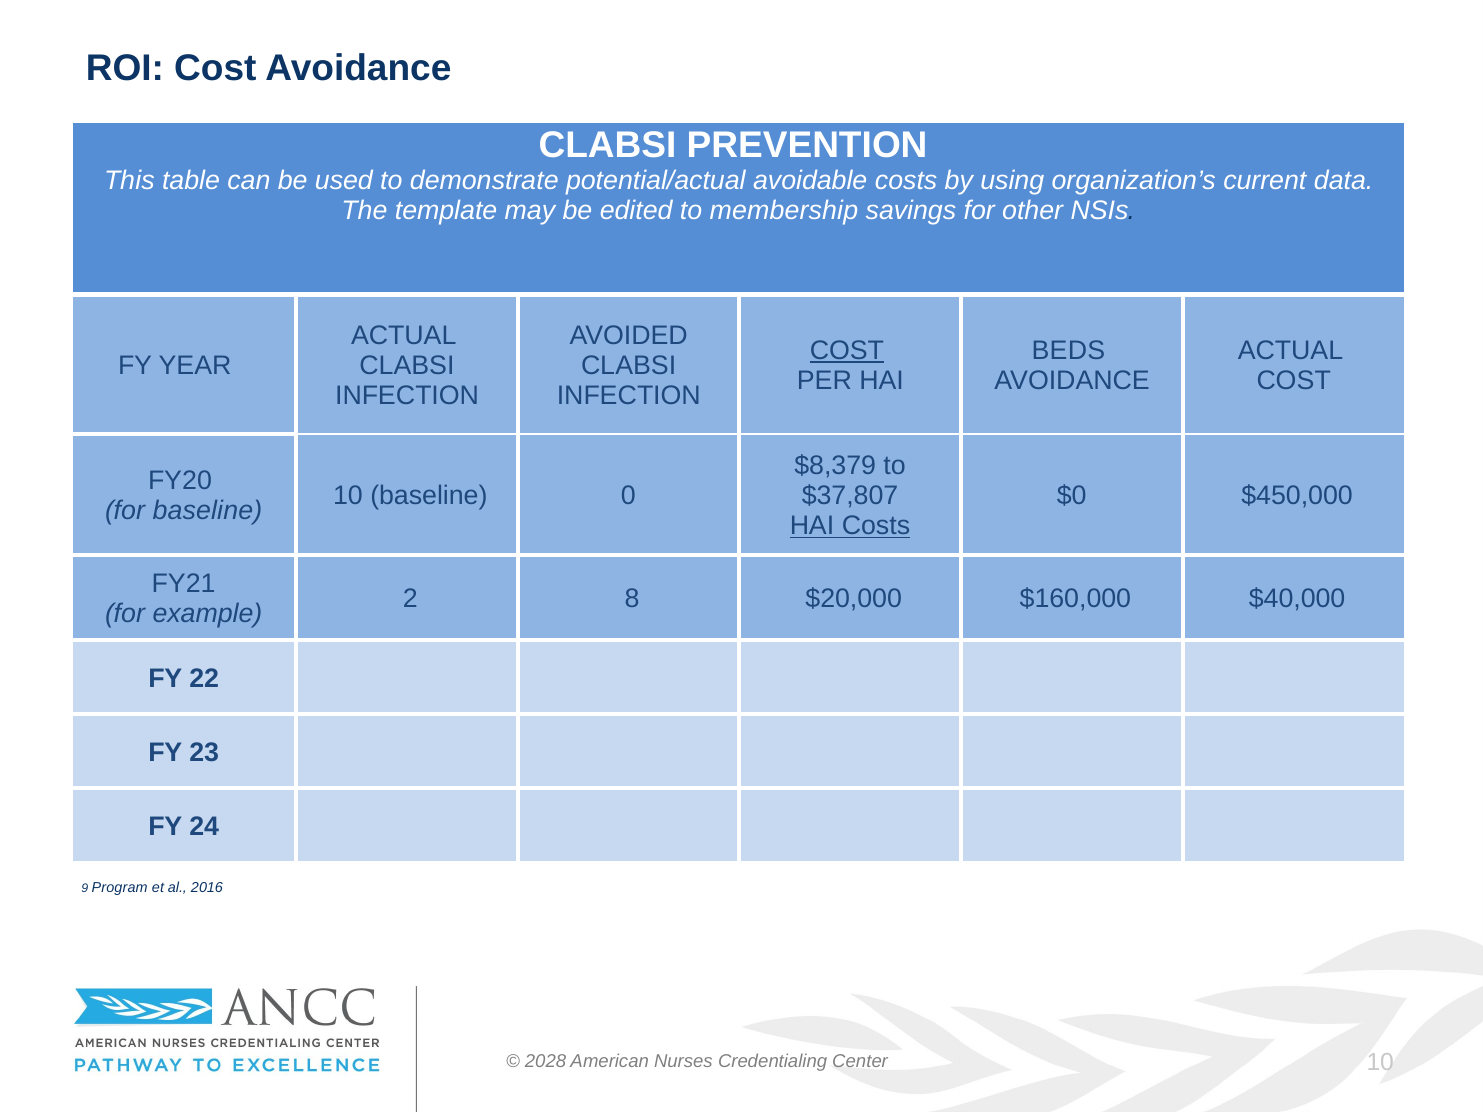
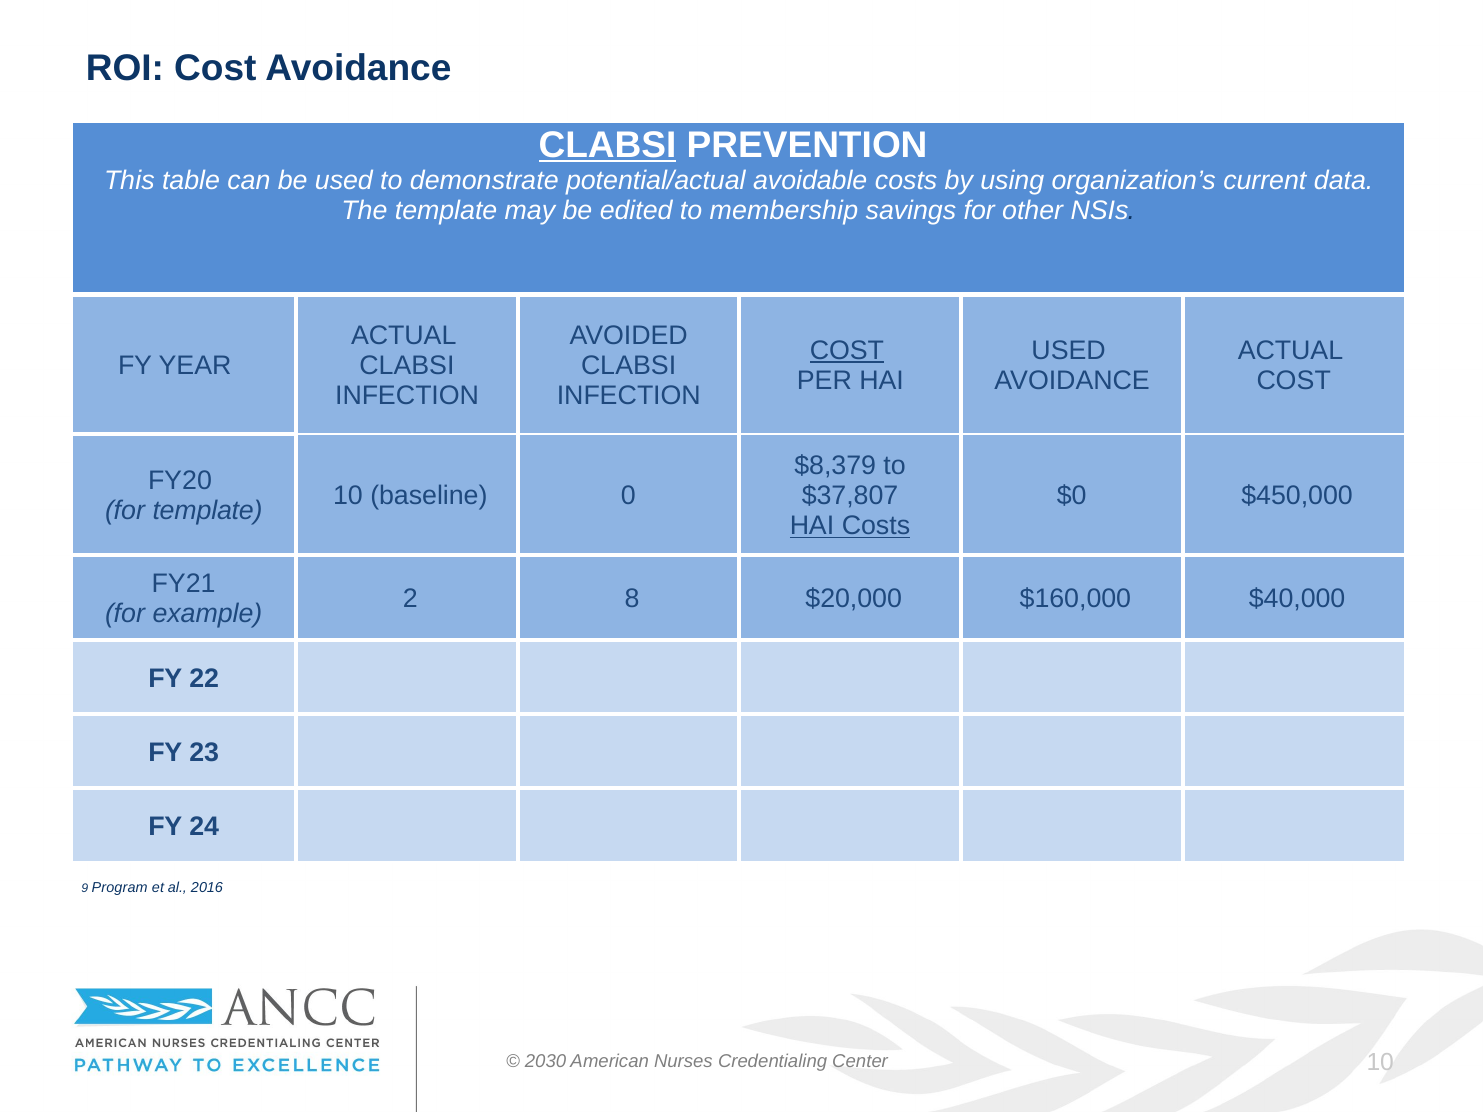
CLABSI underline: none -> present (607, 145)
BEDS: BEDS -> USED (1069, 351)
for baseline: baseline -> template (208, 511)
2028: 2028 -> 2030 (546, 1062)
